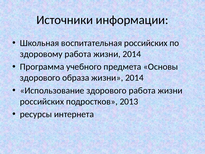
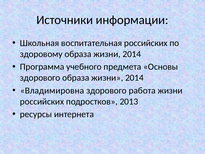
здоровому работа: работа -> образа (78, 54)
Использование: Использование -> Владимировна (52, 90)
